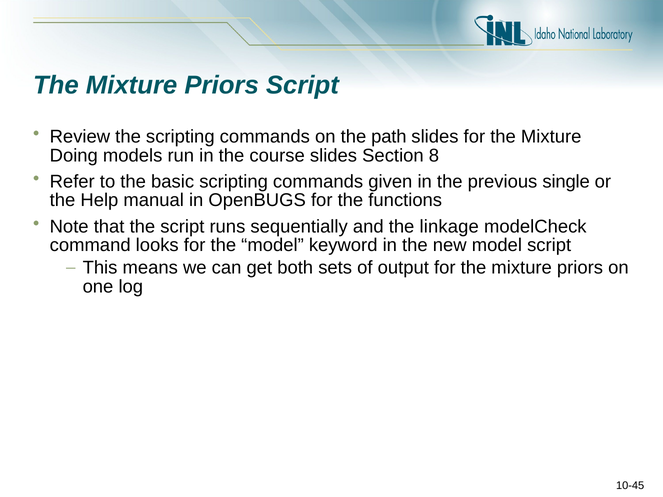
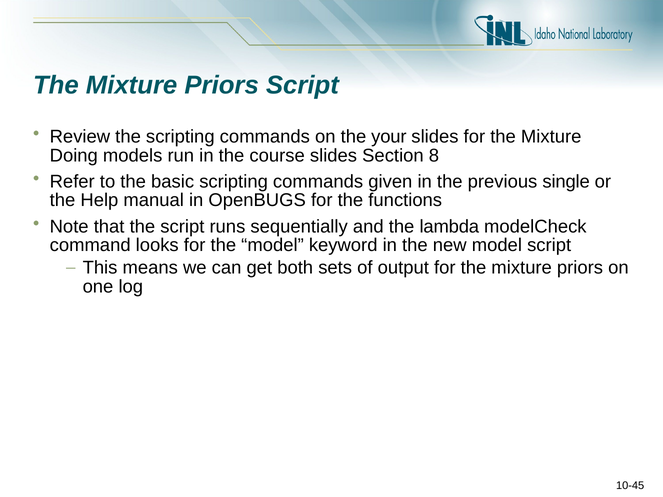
path: path -> your (389, 137)
linkage: linkage -> lambda (449, 227)
